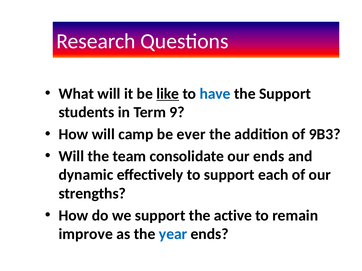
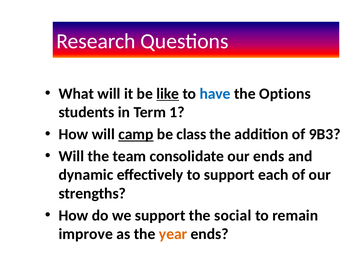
the Support: Support -> Options (285, 94)
9: 9 -> 1 (177, 113)
camp underline: none -> present (136, 134)
ever: ever -> class (191, 134)
active: active -> social (233, 216)
year colour: blue -> orange (173, 235)
